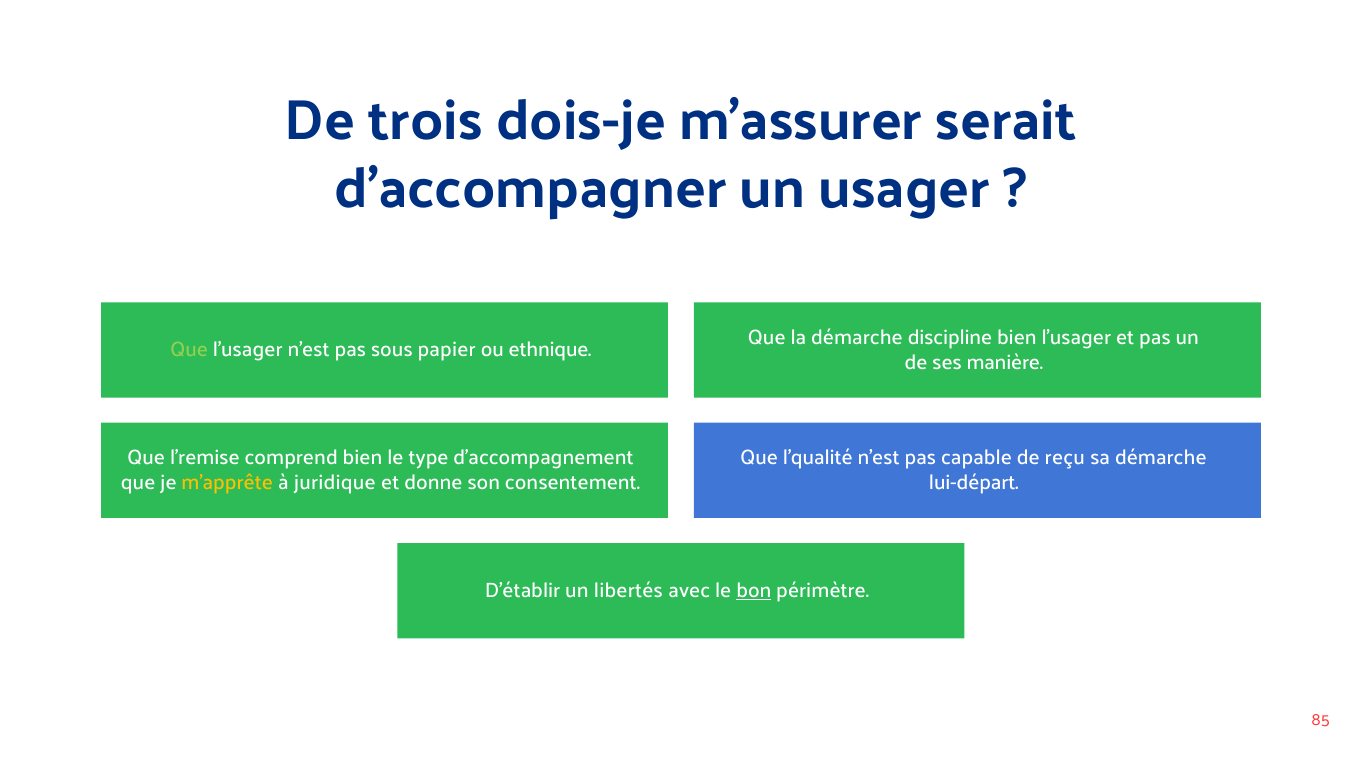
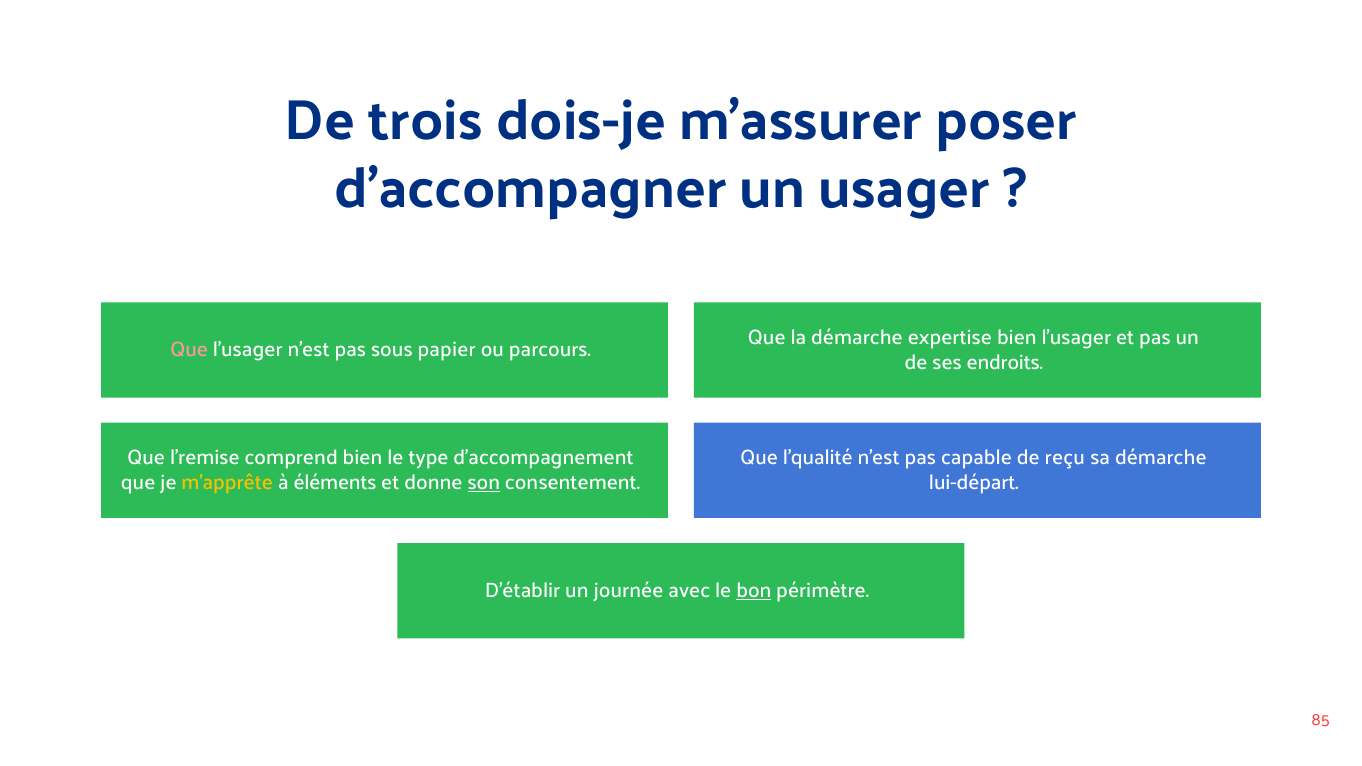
serait: serait -> poser (1006, 121)
discipline: discipline -> expertise (950, 337)
Que colour: light green -> pink (189, 350)
ethnique: ethnique -> parcours (550, 350)
manière: manière -> endroits (1005, 362)
juridique: juridique -> éléments (335, 483)
son underline: none -> present (484, 483)
libertés: libertés -> journée (628, 591)
